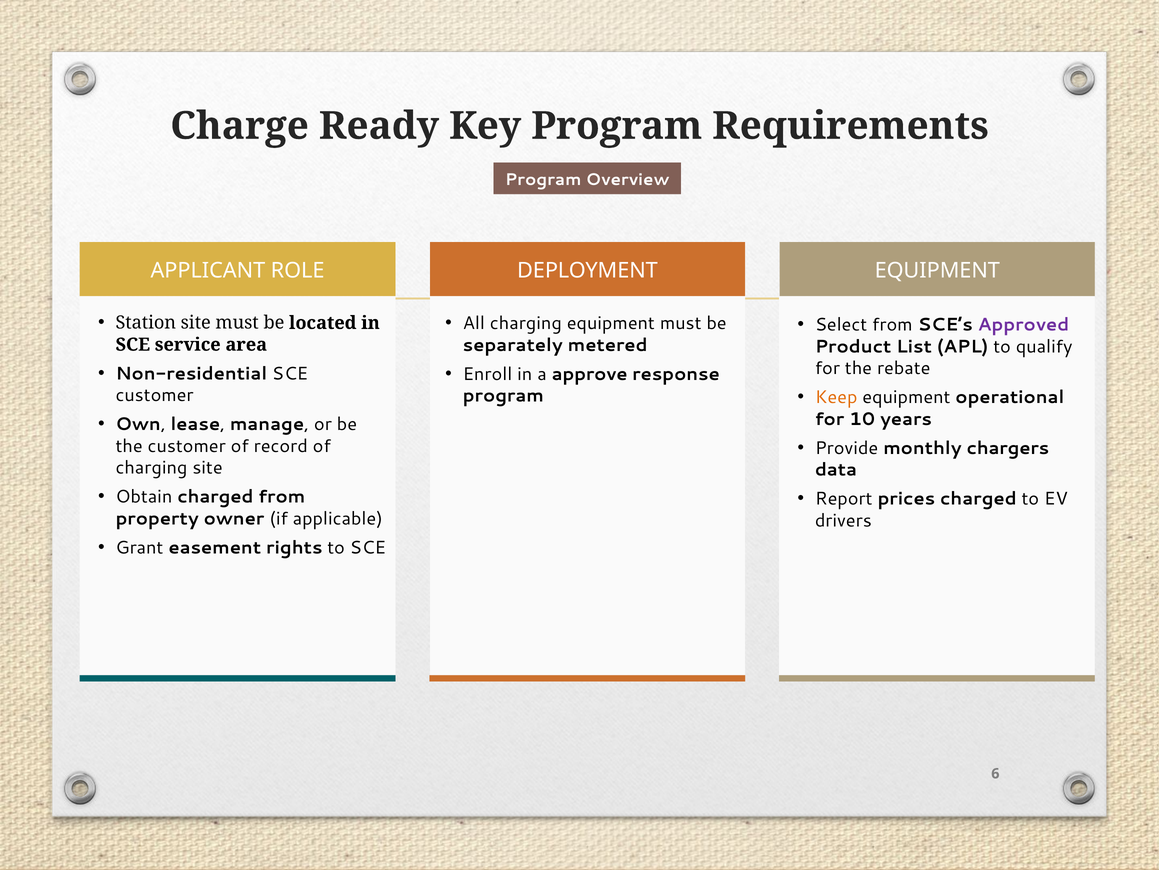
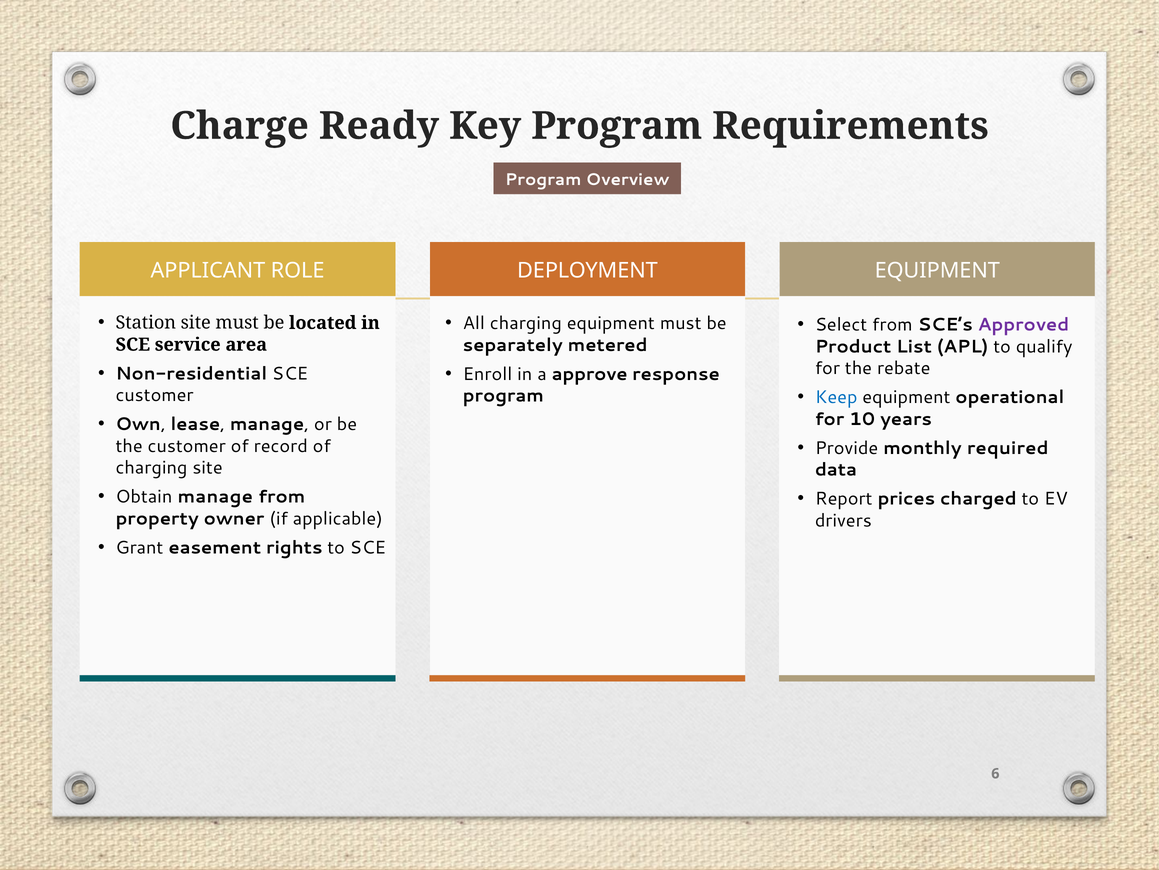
Keep colour: orange -> blue (836, 397)
chargers: chargers -> required (1008, 448)
Obtain charged: charged -> manage (215, 496)
